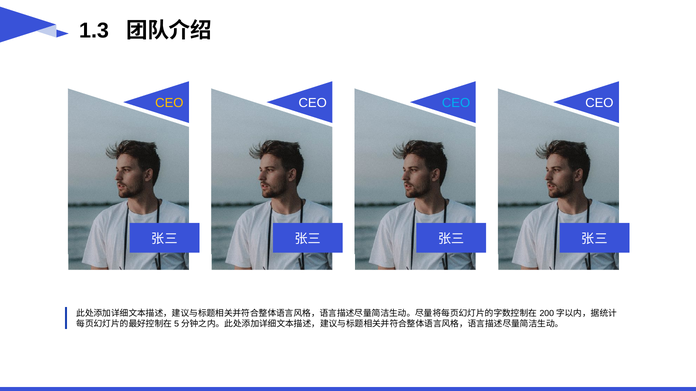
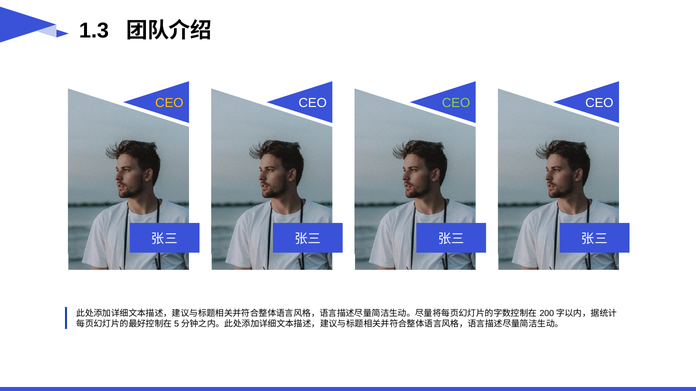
CEO colour: light blue -> light green (456, 103)
